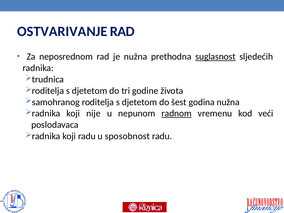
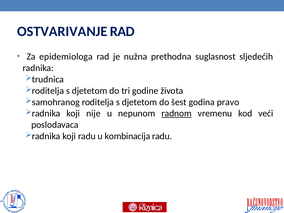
neposrednom: neposrednom -> epidemiologa (66, 57)
suglasnost underline: present -> none (215, 57)
godina nužna: nužna -> pravo (228, 102)
sposobnost: sposobnost -> kombinacija (127, 136)
